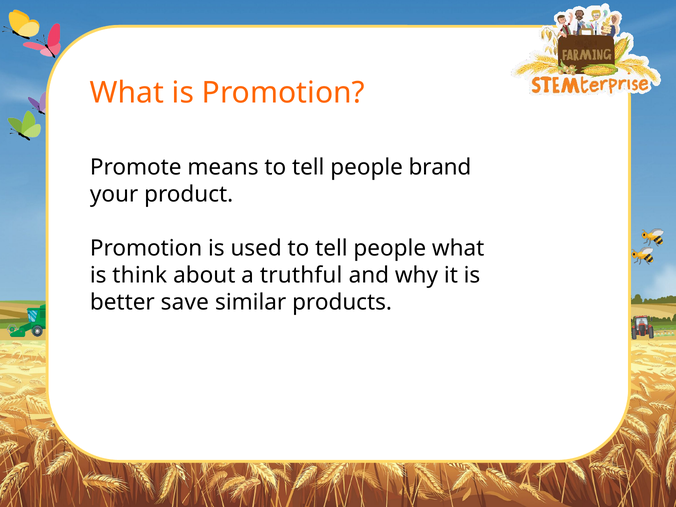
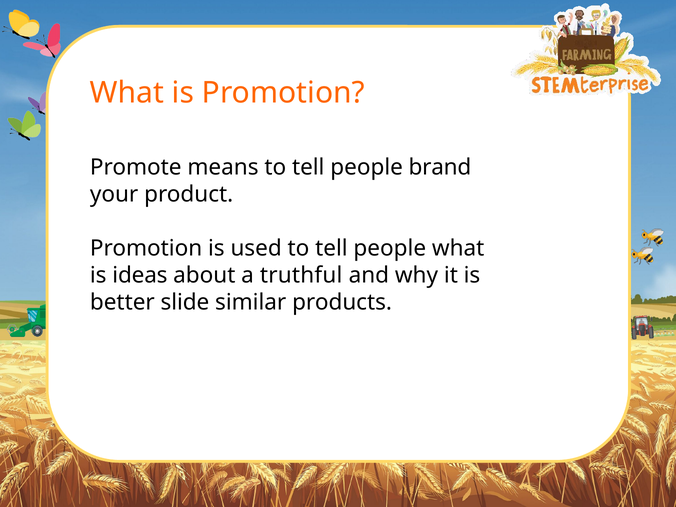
think: think -> ideas (140, 275)
save: save -> slide (185, 302)
